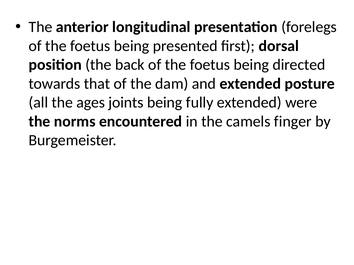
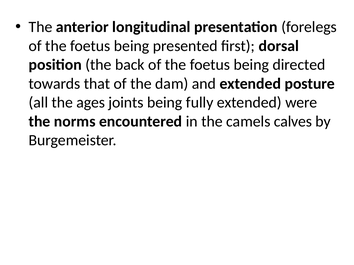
finger: finger -> calves (293, 122)
